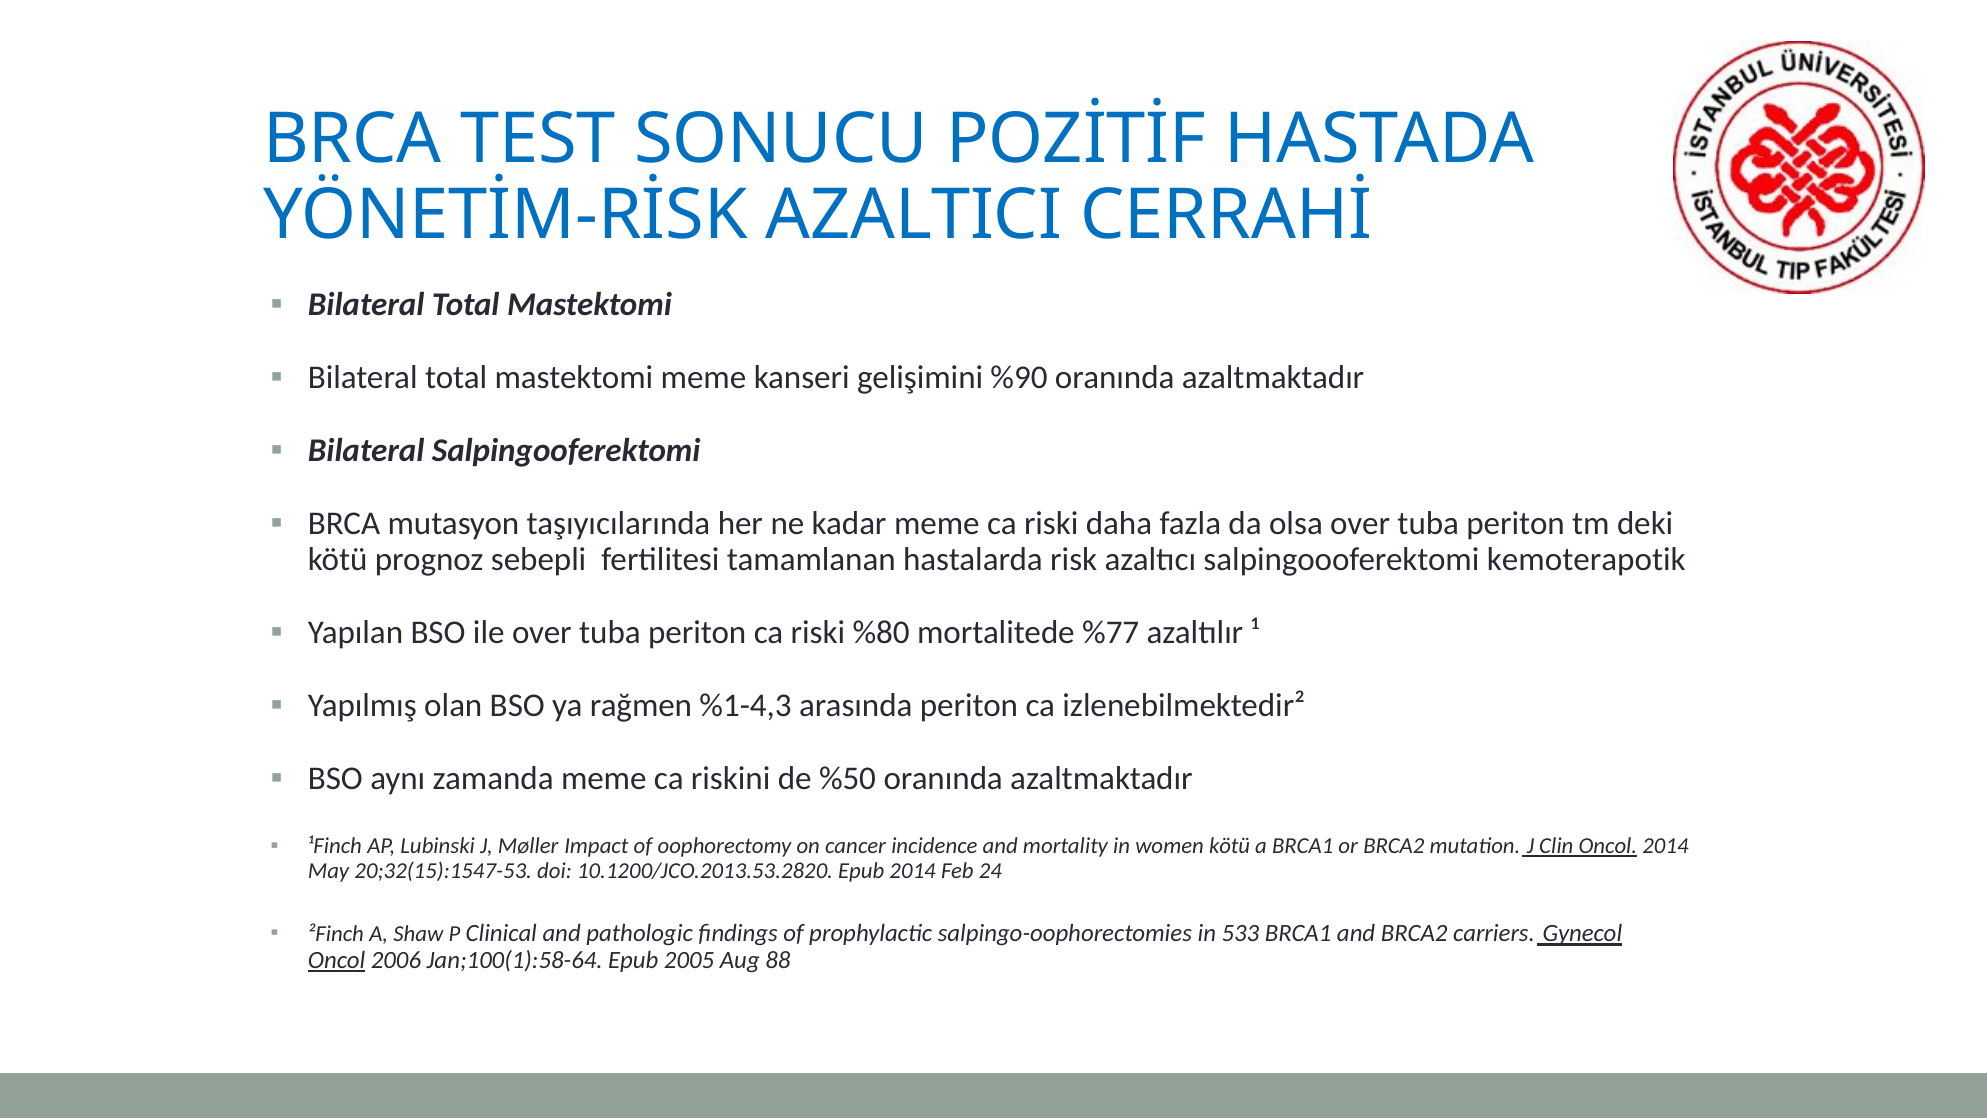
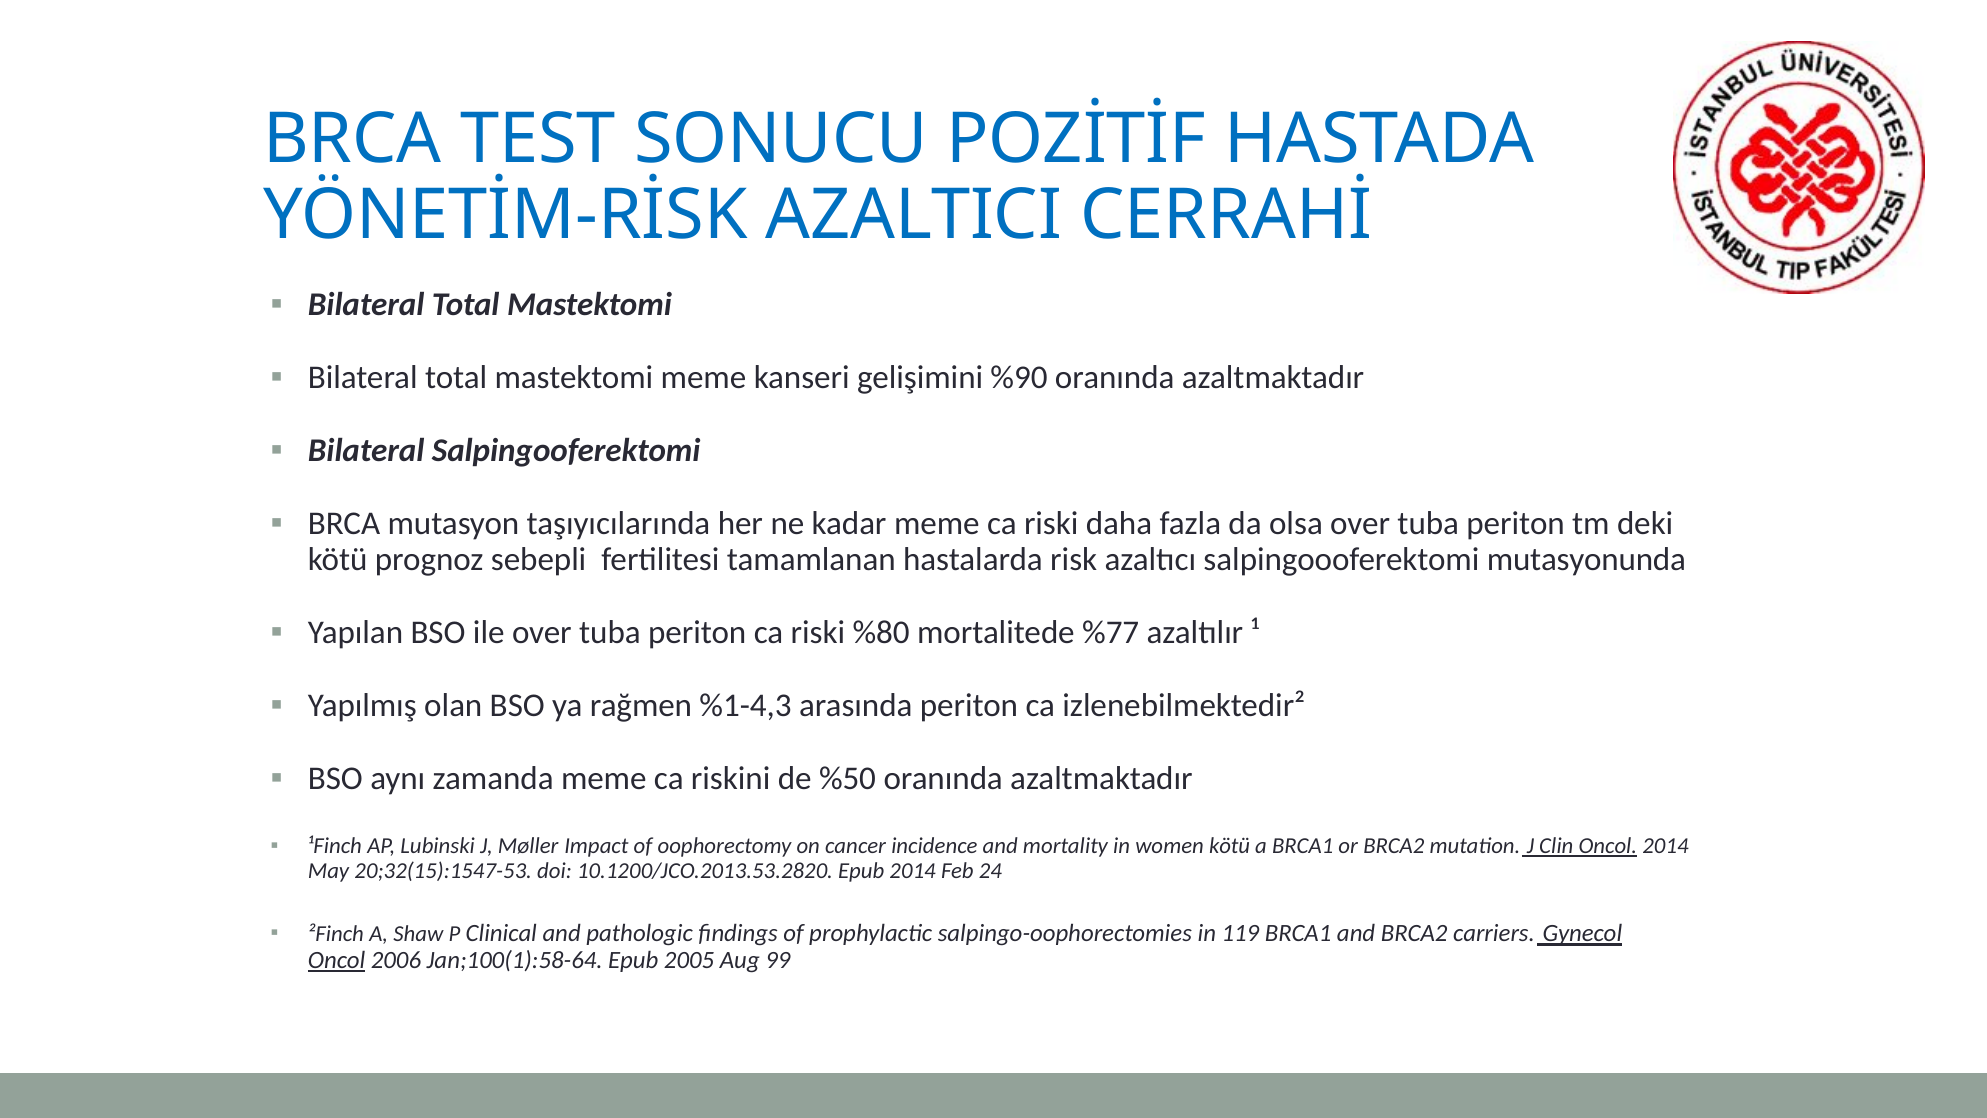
kemoterapotik: kemoterapotik -> mutasyonunda (1586, 559)
533: 533 -> 119 (1240, 933)
88: 88 -> 99 (778, 960)
